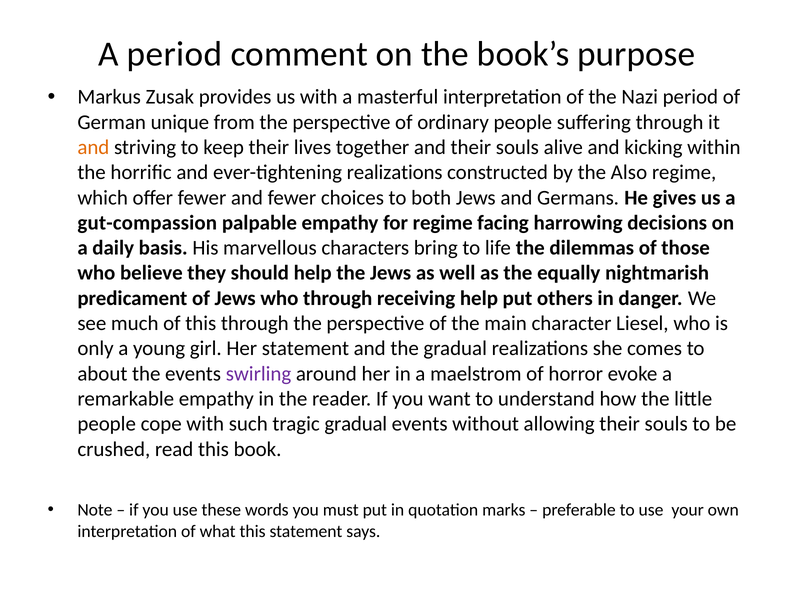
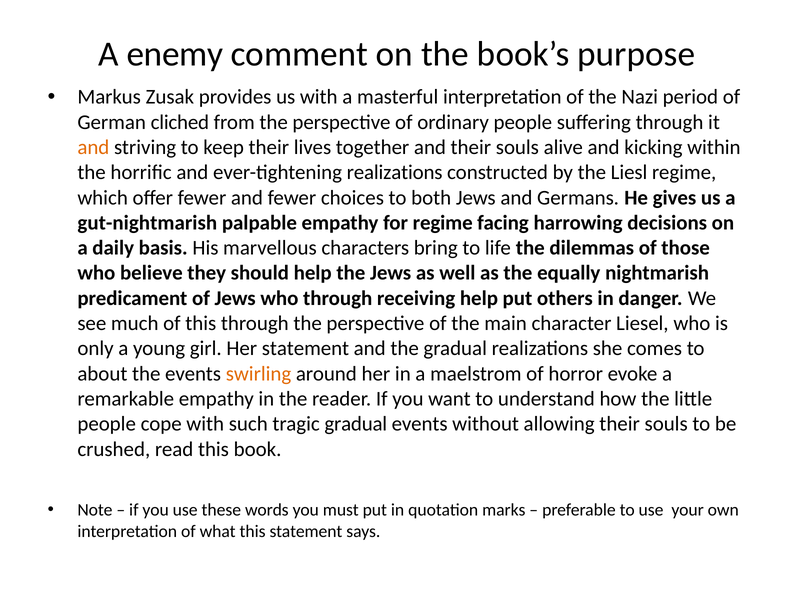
A period: period -> enemy (175, 54)
unique: unique -> cliched (180, 122)
Also: Also -> Liesl (629, 172)
gut-compassion: gut-compassion -> gut-nightmarish (147, 223)
swirling colour: purple -> orange (259, 373)
